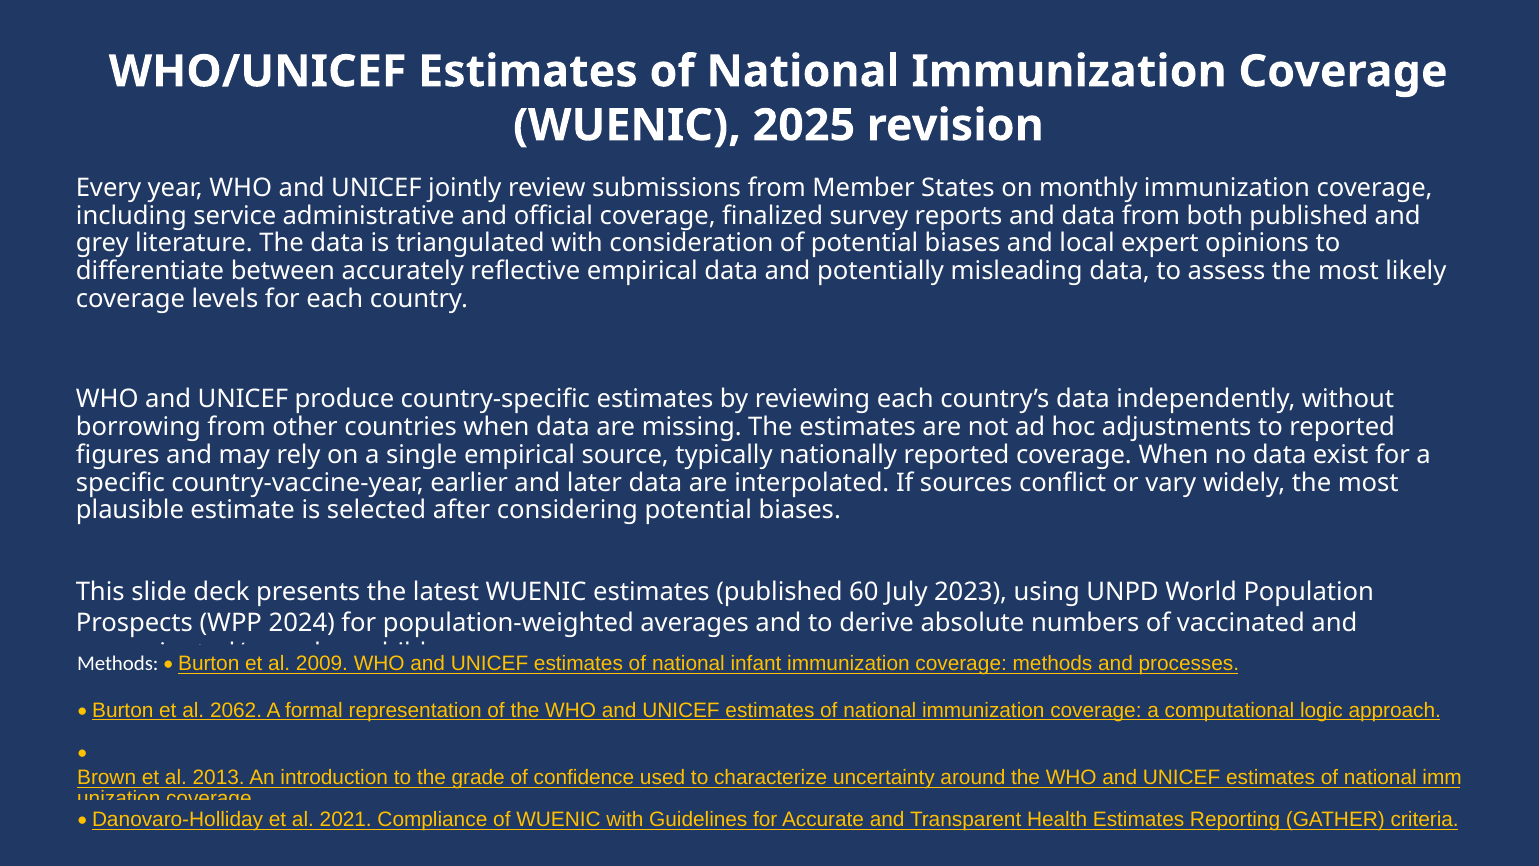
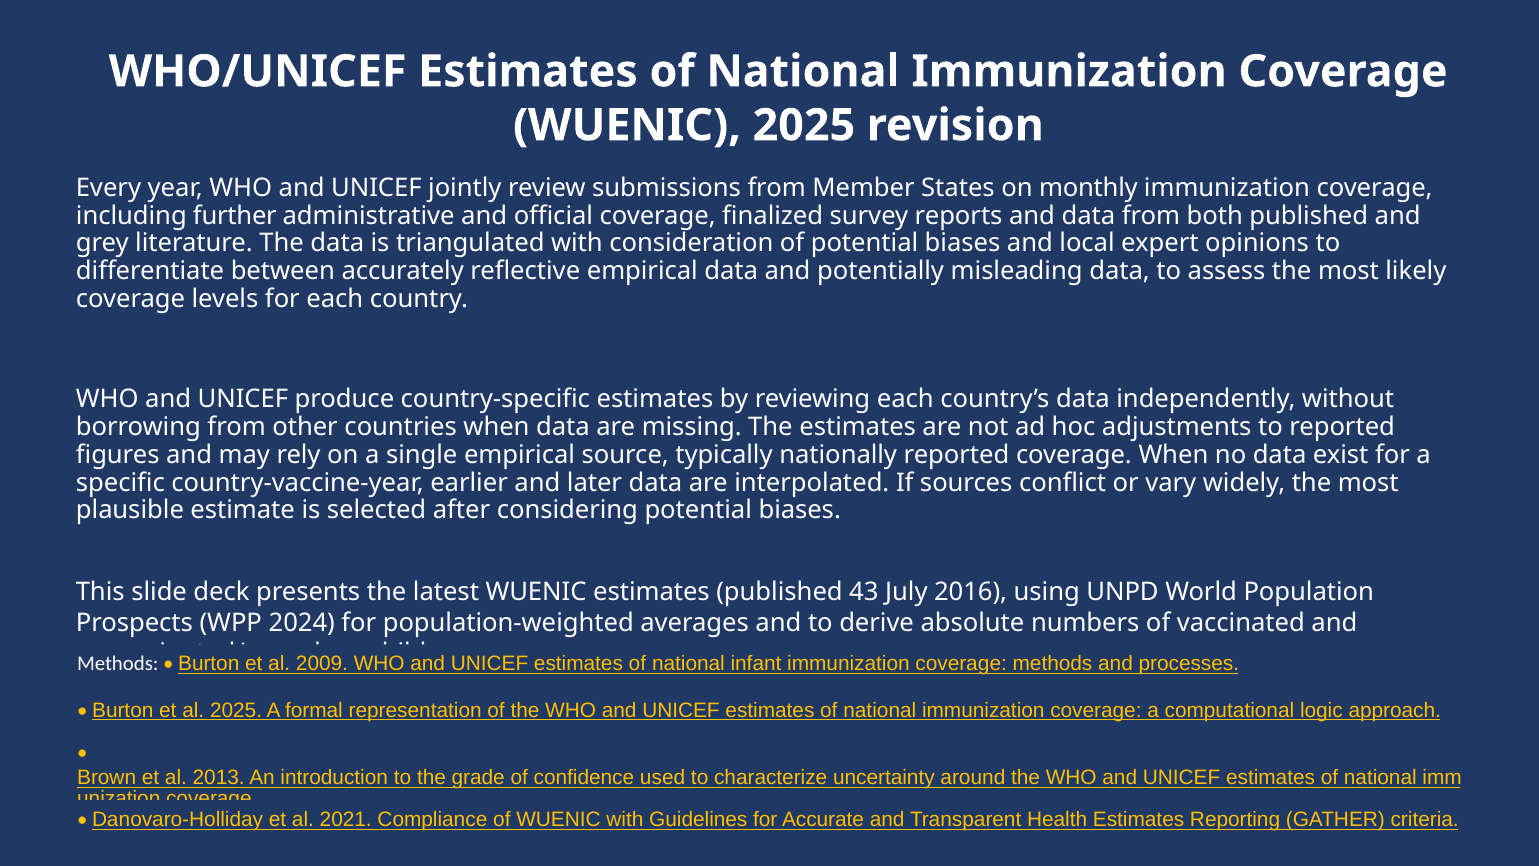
service: service -> further (235, 216)
60: 60 -> 43 (864, 592)
2023: 2023 -> 2016 (971, 592)
al 2062: 2062 -> 2025 (236, 710)
